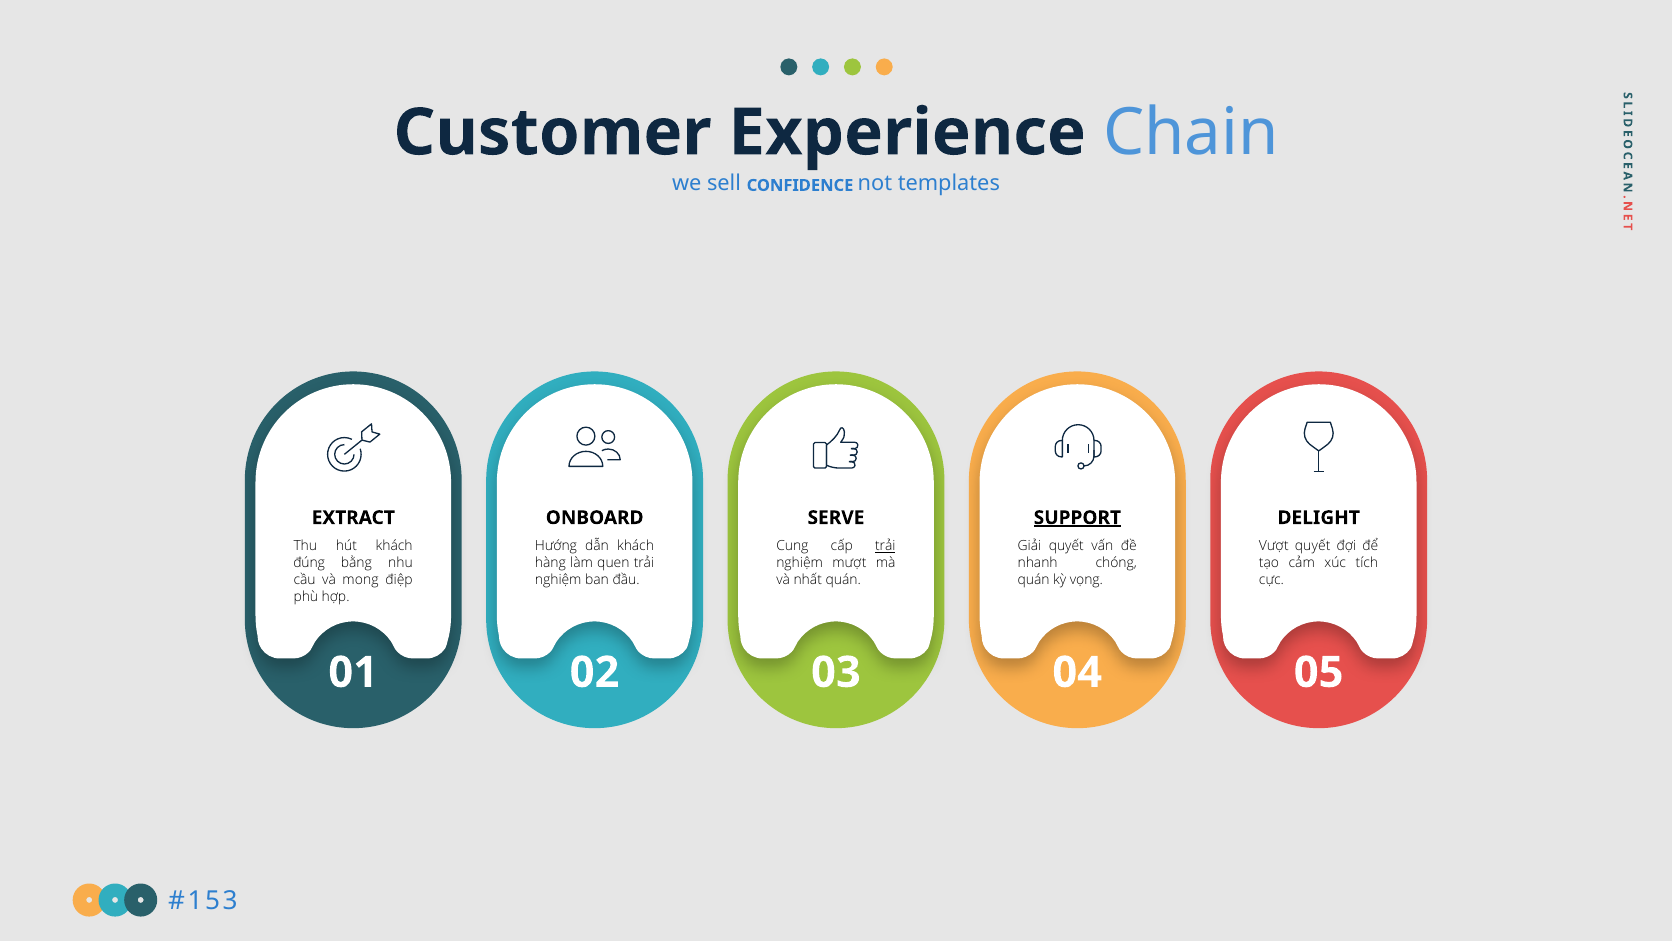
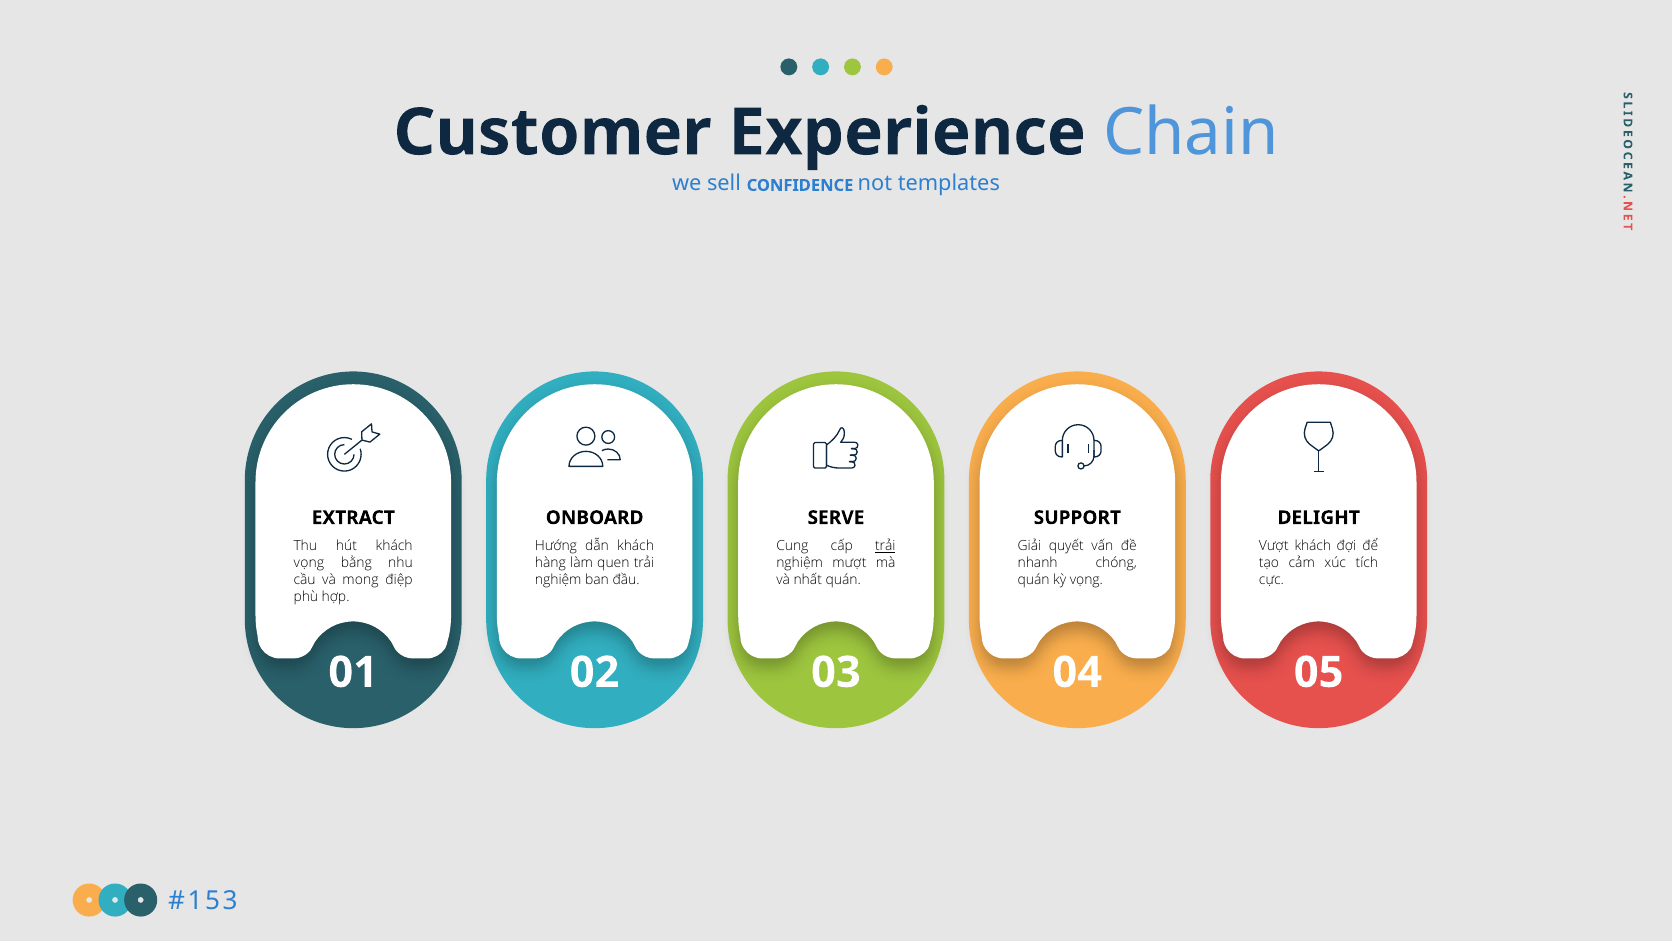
SUPPORT underline: present -> none (1077, 517)
Vượt quyết: quyết -> khách (1313, 546)
đúng: đúng -> vọng (309, 563)
